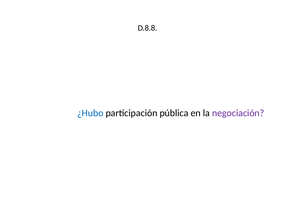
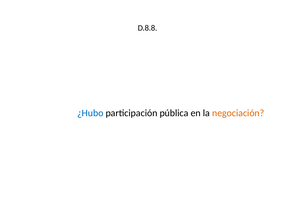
negociación colour: purple -> orange (238, 113)
